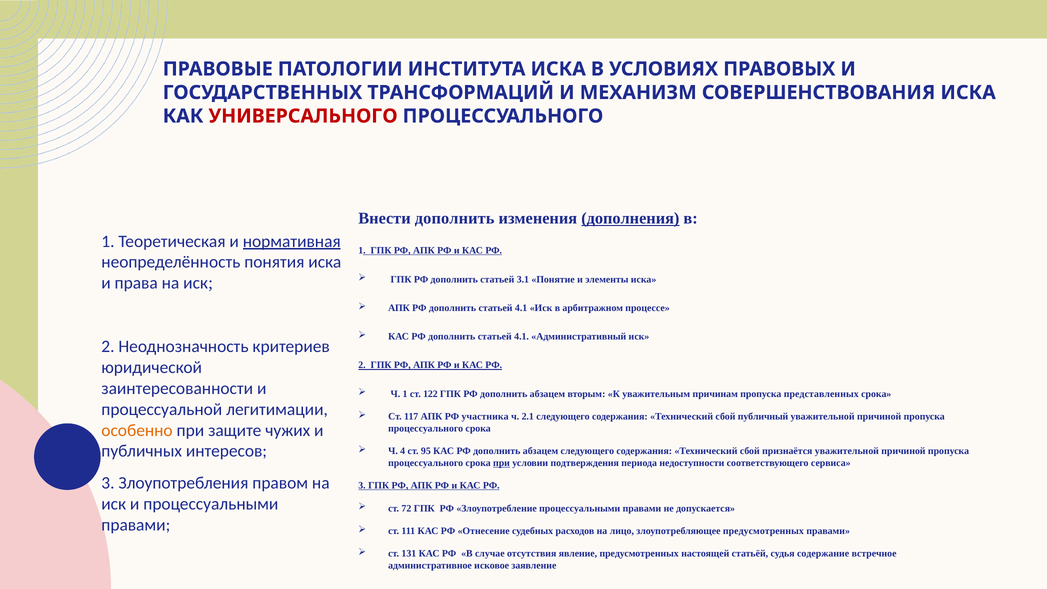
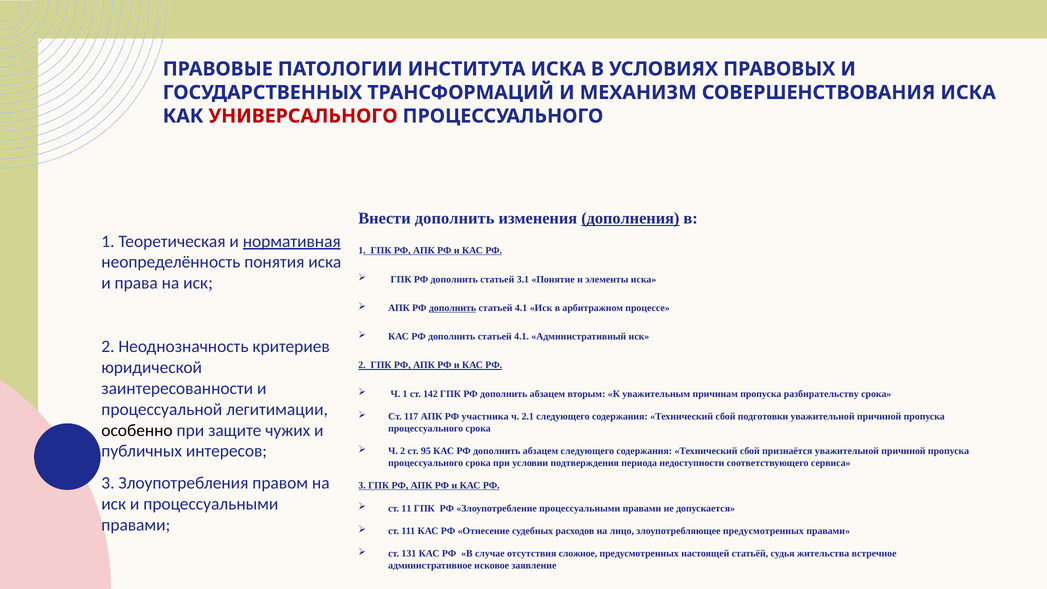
дополнить underline: none -> present (453, 308)
122: 122 -> 142 (430, 394)
представленных: представленных -> разбирательству (821, 394)
публичный: публичный -> подготовки (763, 416)
особенно colour: orange -> black (137, 430)
Ч 4: 4 -> 2 (403, 451)
при underline: present -> none (502, 463)
72: 72 -> 11 (406, 508)
явление: явление -> сложное (578, 554)
содержание: содержание -> жительства (823, 554)
